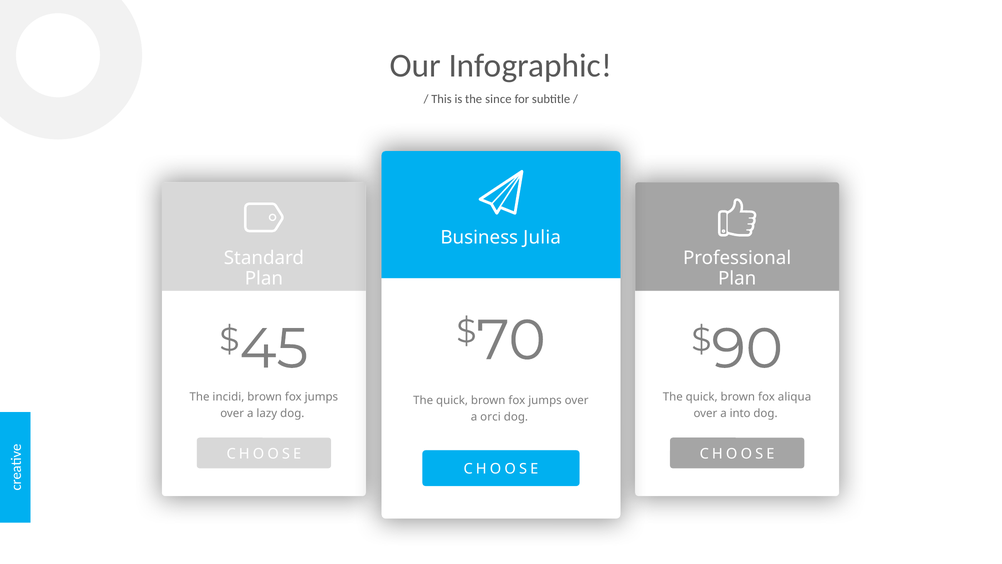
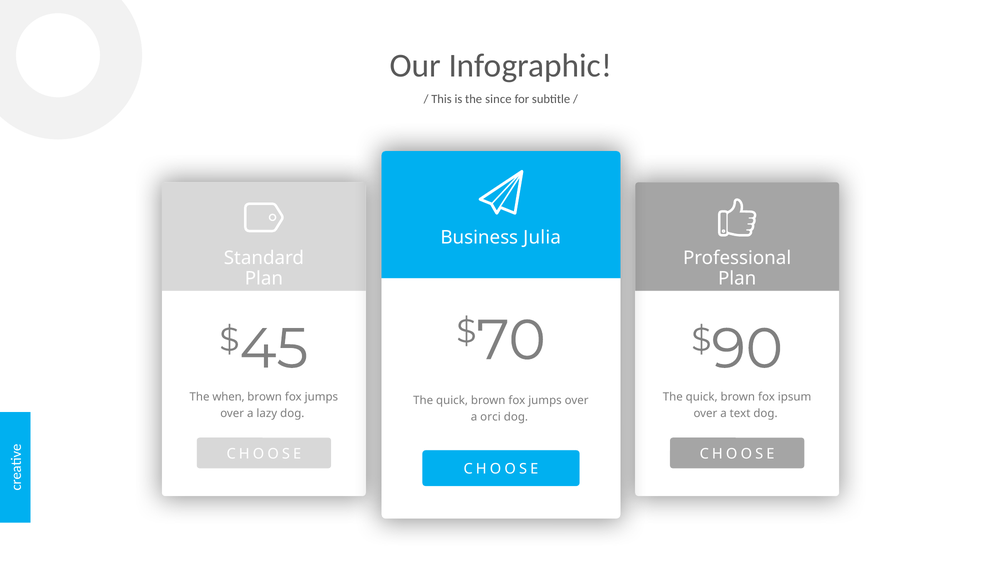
incidi: incidi -> when (229, 397)
aliqua: aliqua -> ipsum (795, 397)
into: into -> text (740, 413)
